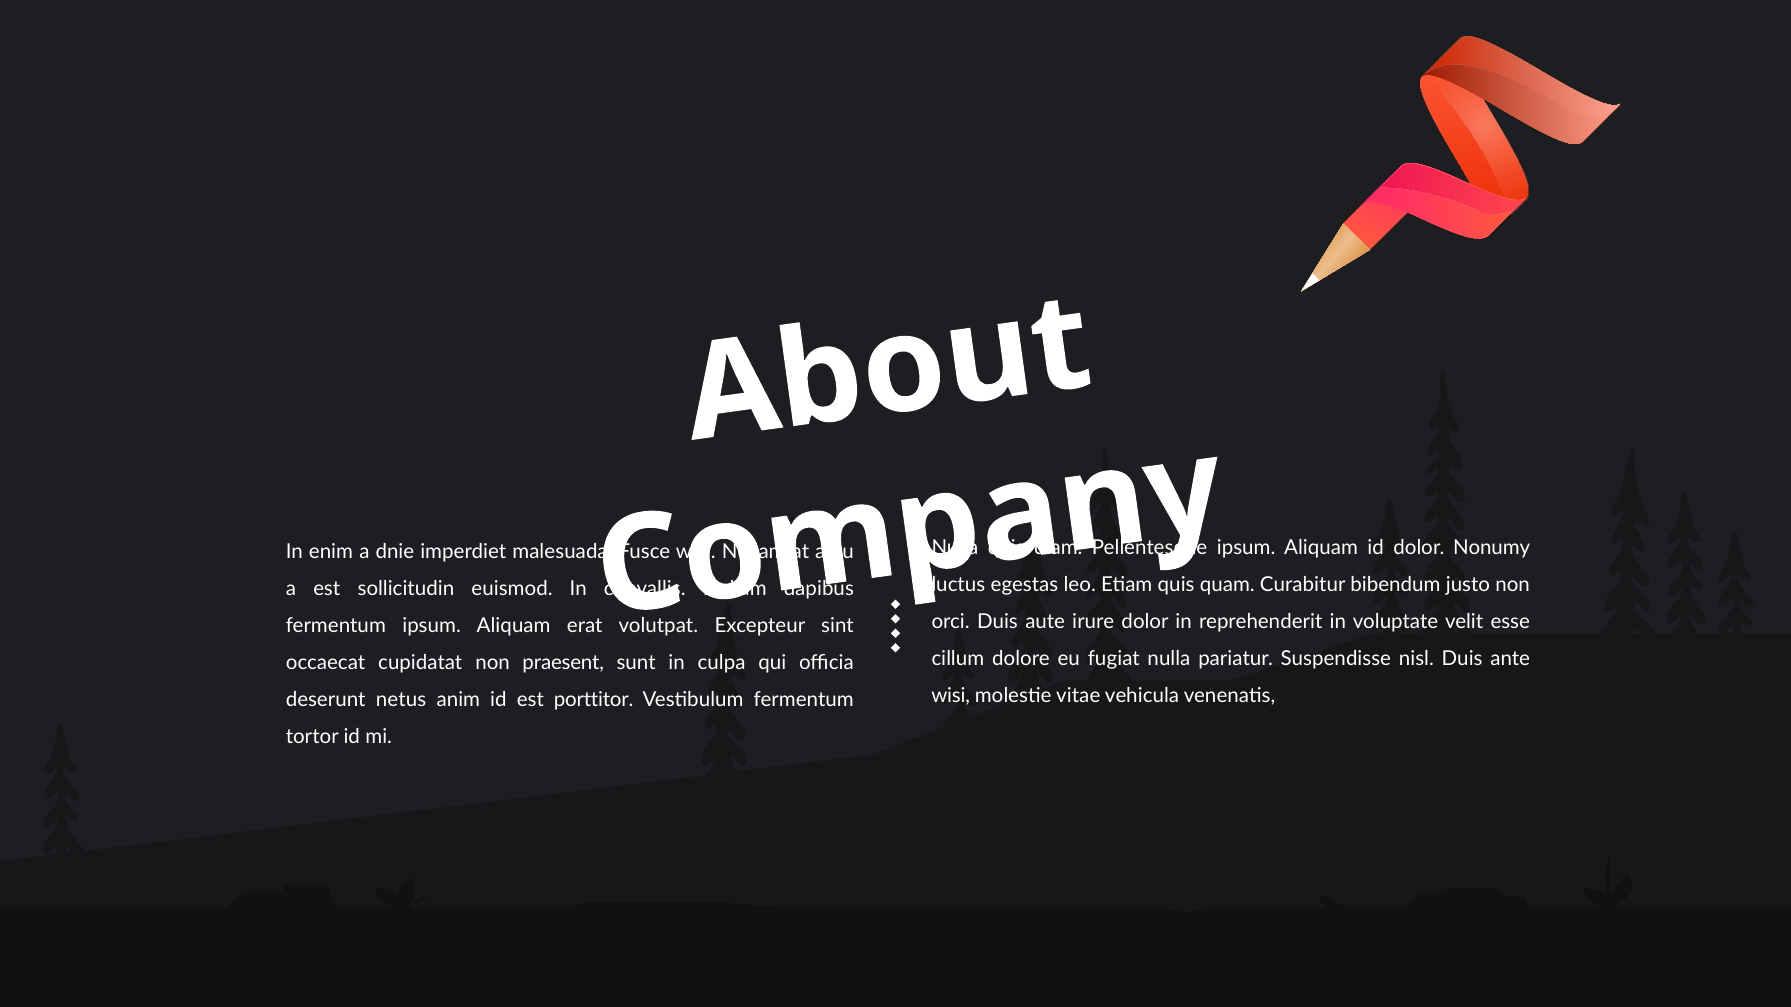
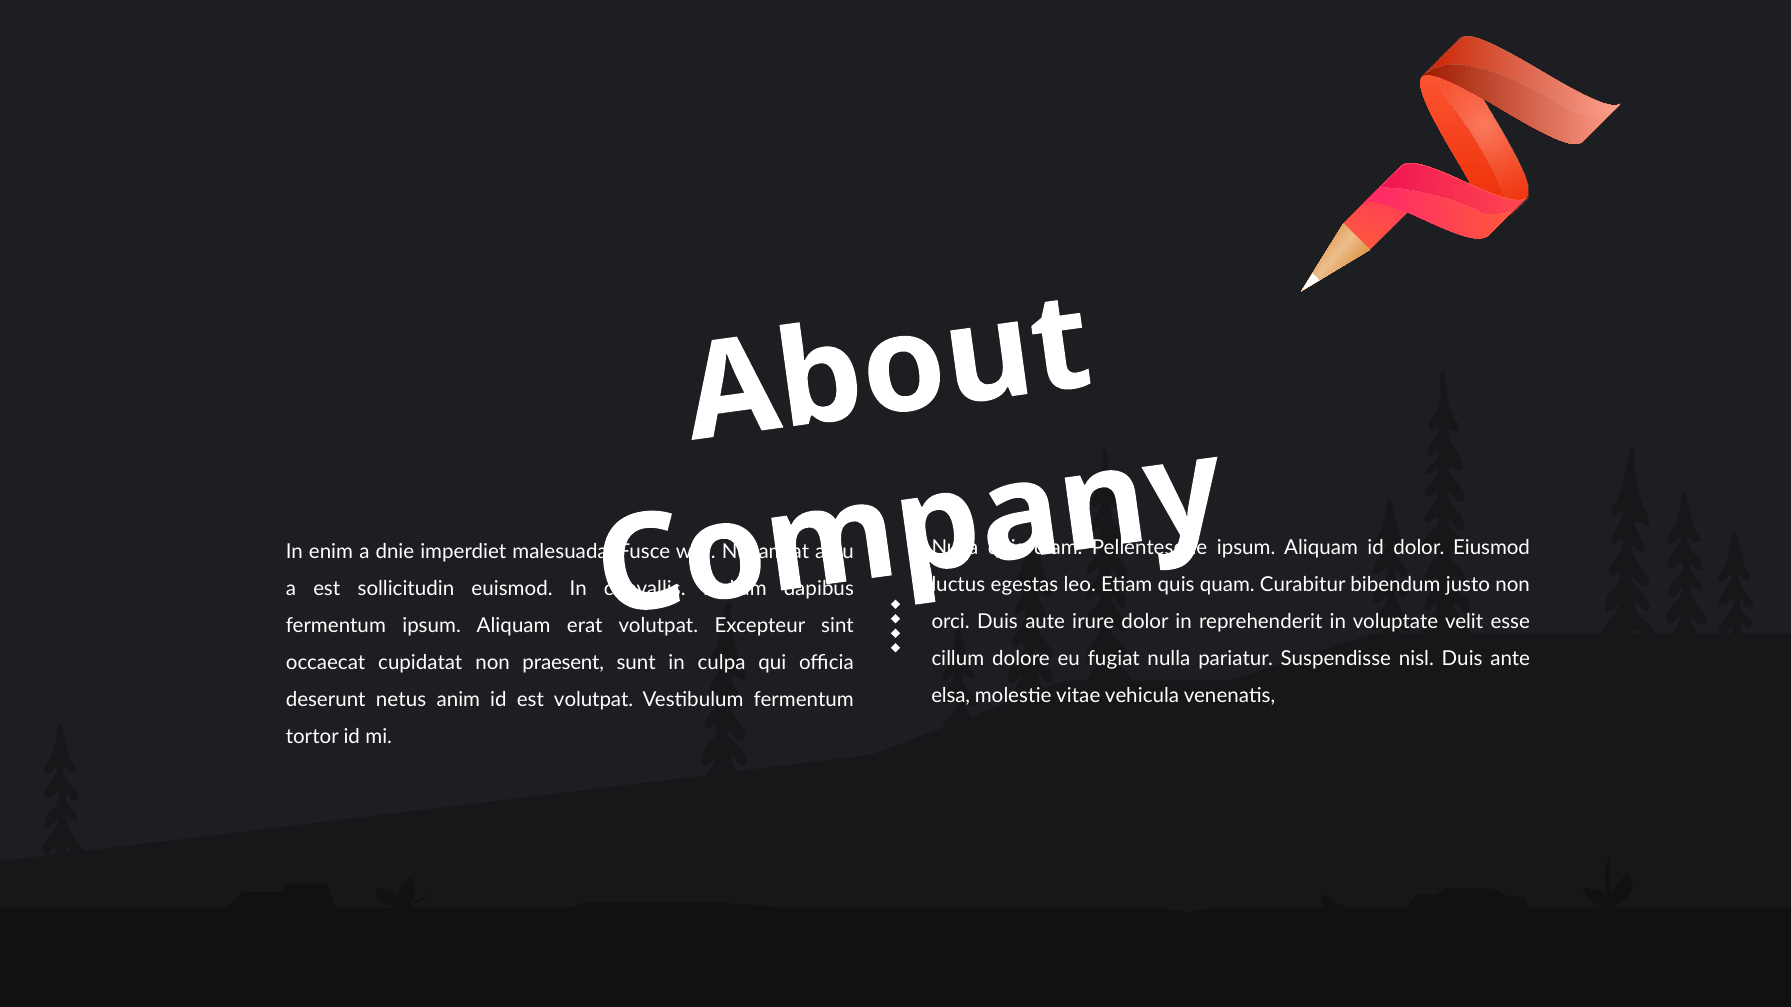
Nonumy: Nonumy -> Eiusmod (1492, 548)
wisi: wisi -> elsa (951, 696)
est porttitor: porttitor -> volutpat (594, 700)
